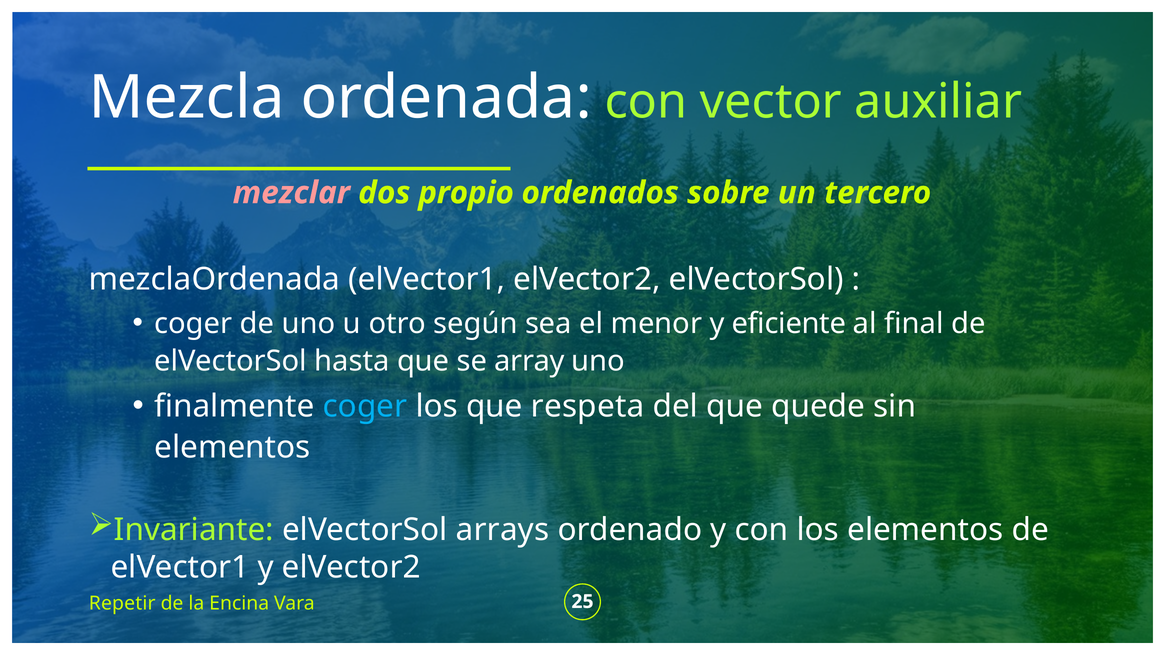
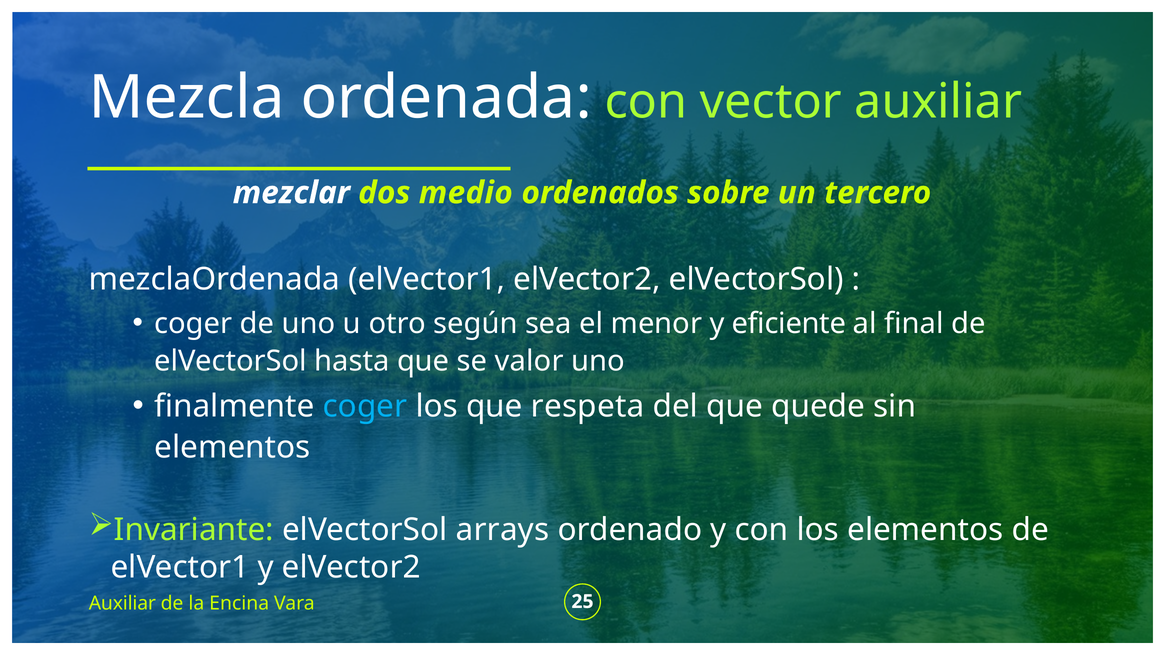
mezclar colour: pink -> white (291, 193)
propio: propio -> medio (466, 193)
array: array -> valor (529, 361)
Repetir: Repetir -> Auxiliar (122, 603)
